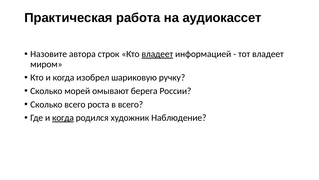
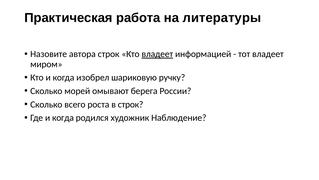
аудиокассет: аудиокассет -> литературы (222, 18)
в всего: всего -> строк (131, 104)
когда underline: present -> none (63, 117)
